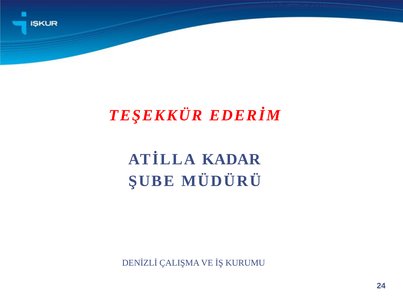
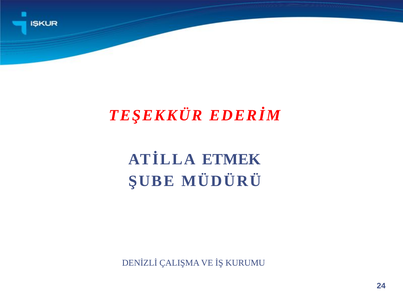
KADAR: KADAR -> ETMEK (231, 159)
